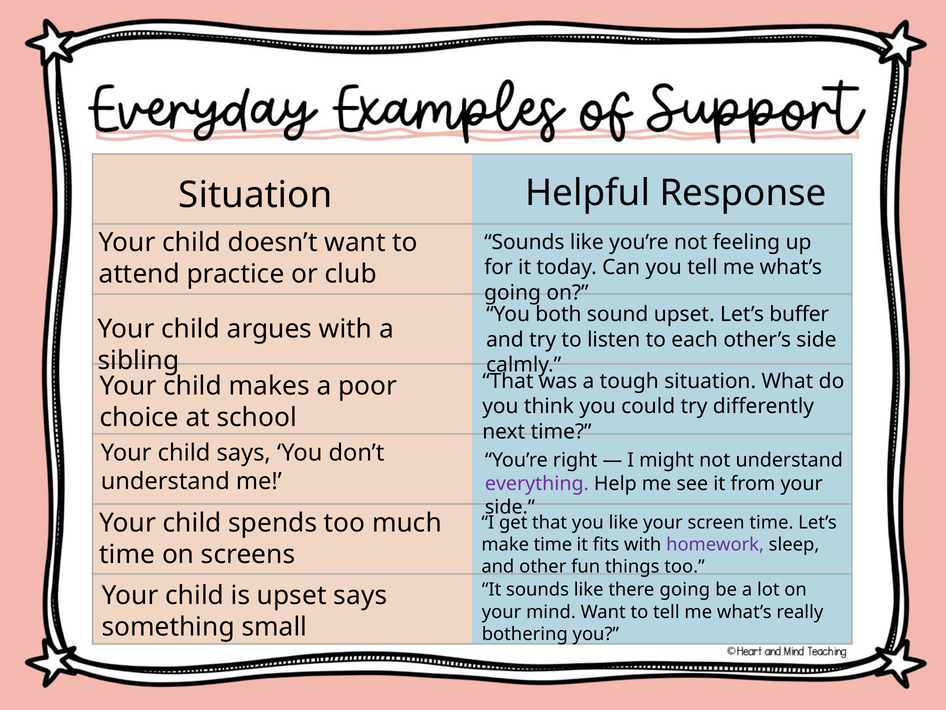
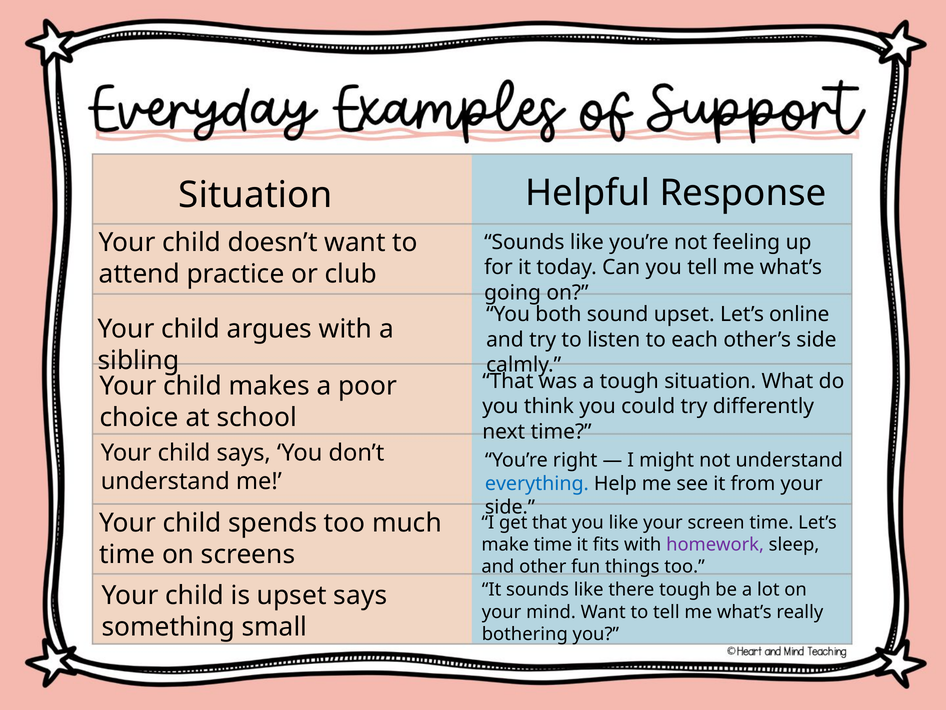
buffer: buffer -> online (799, 314)
everything colour: purple -> blue (537, 483)
there going: going -> tough (685, 589)
